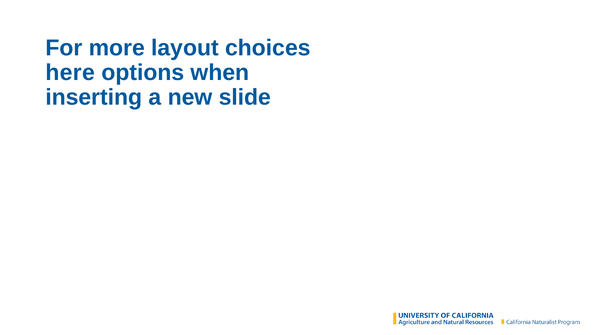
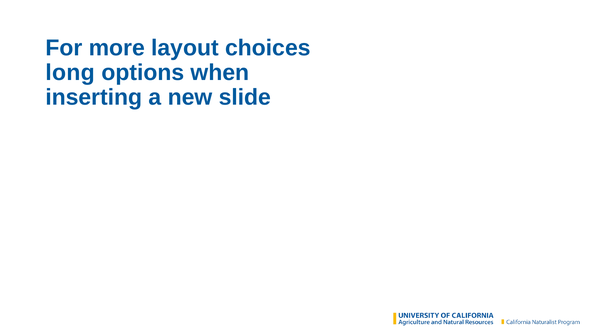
here: here -> long (70, 73)
